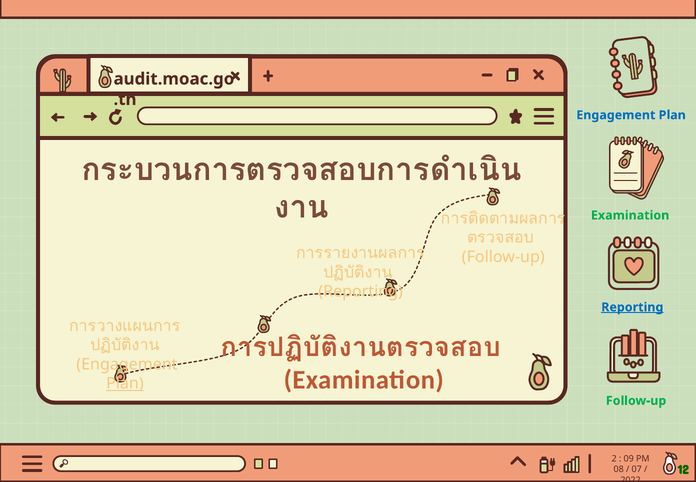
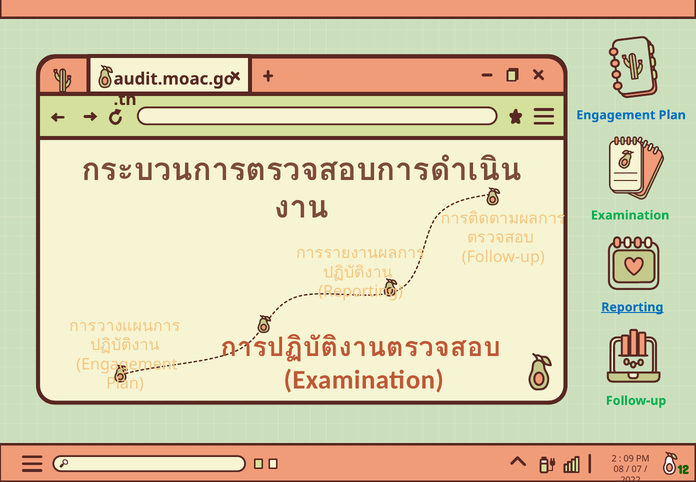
Plan underline: present -> none (125, 383)
